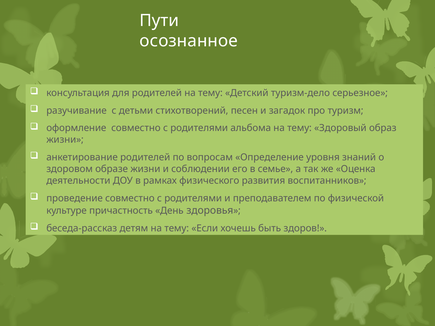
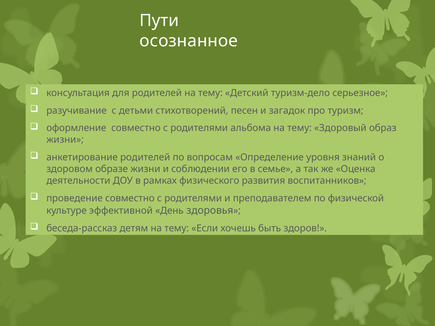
причастность: причастность -> эффективной (121, 211)
